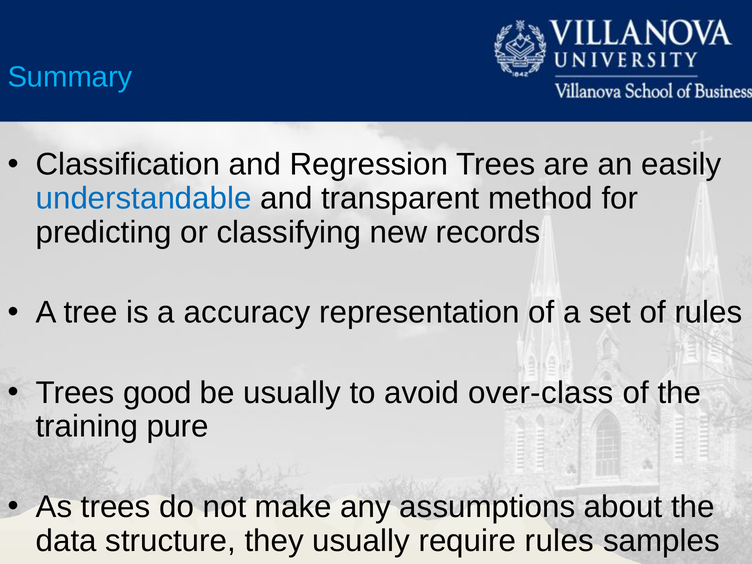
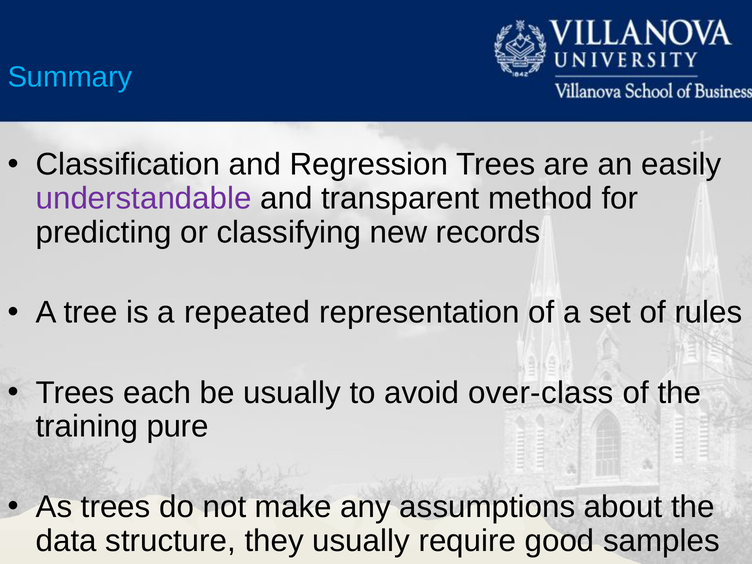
understandable colour: blue -> purple (144, 198)
accuracy: accuracy -> repeated (247, 313)
good: good -> each (157, 393)
require rules: rules -> good (560, 541)
